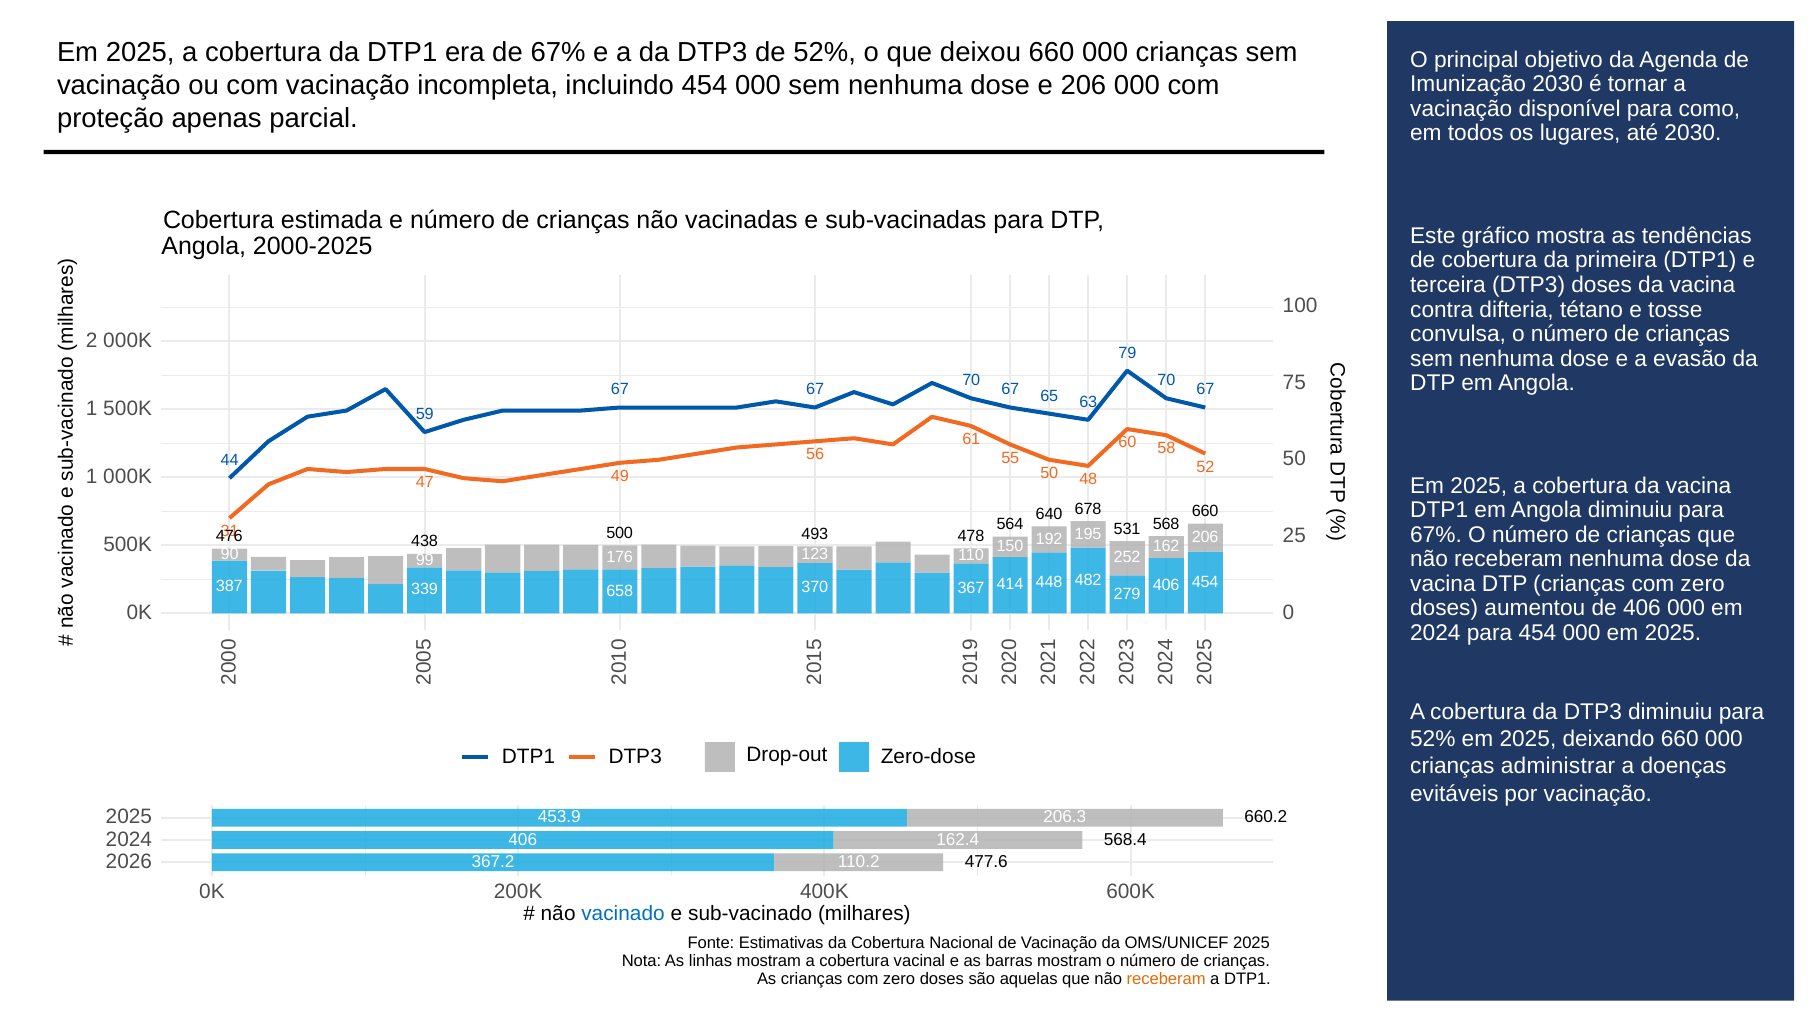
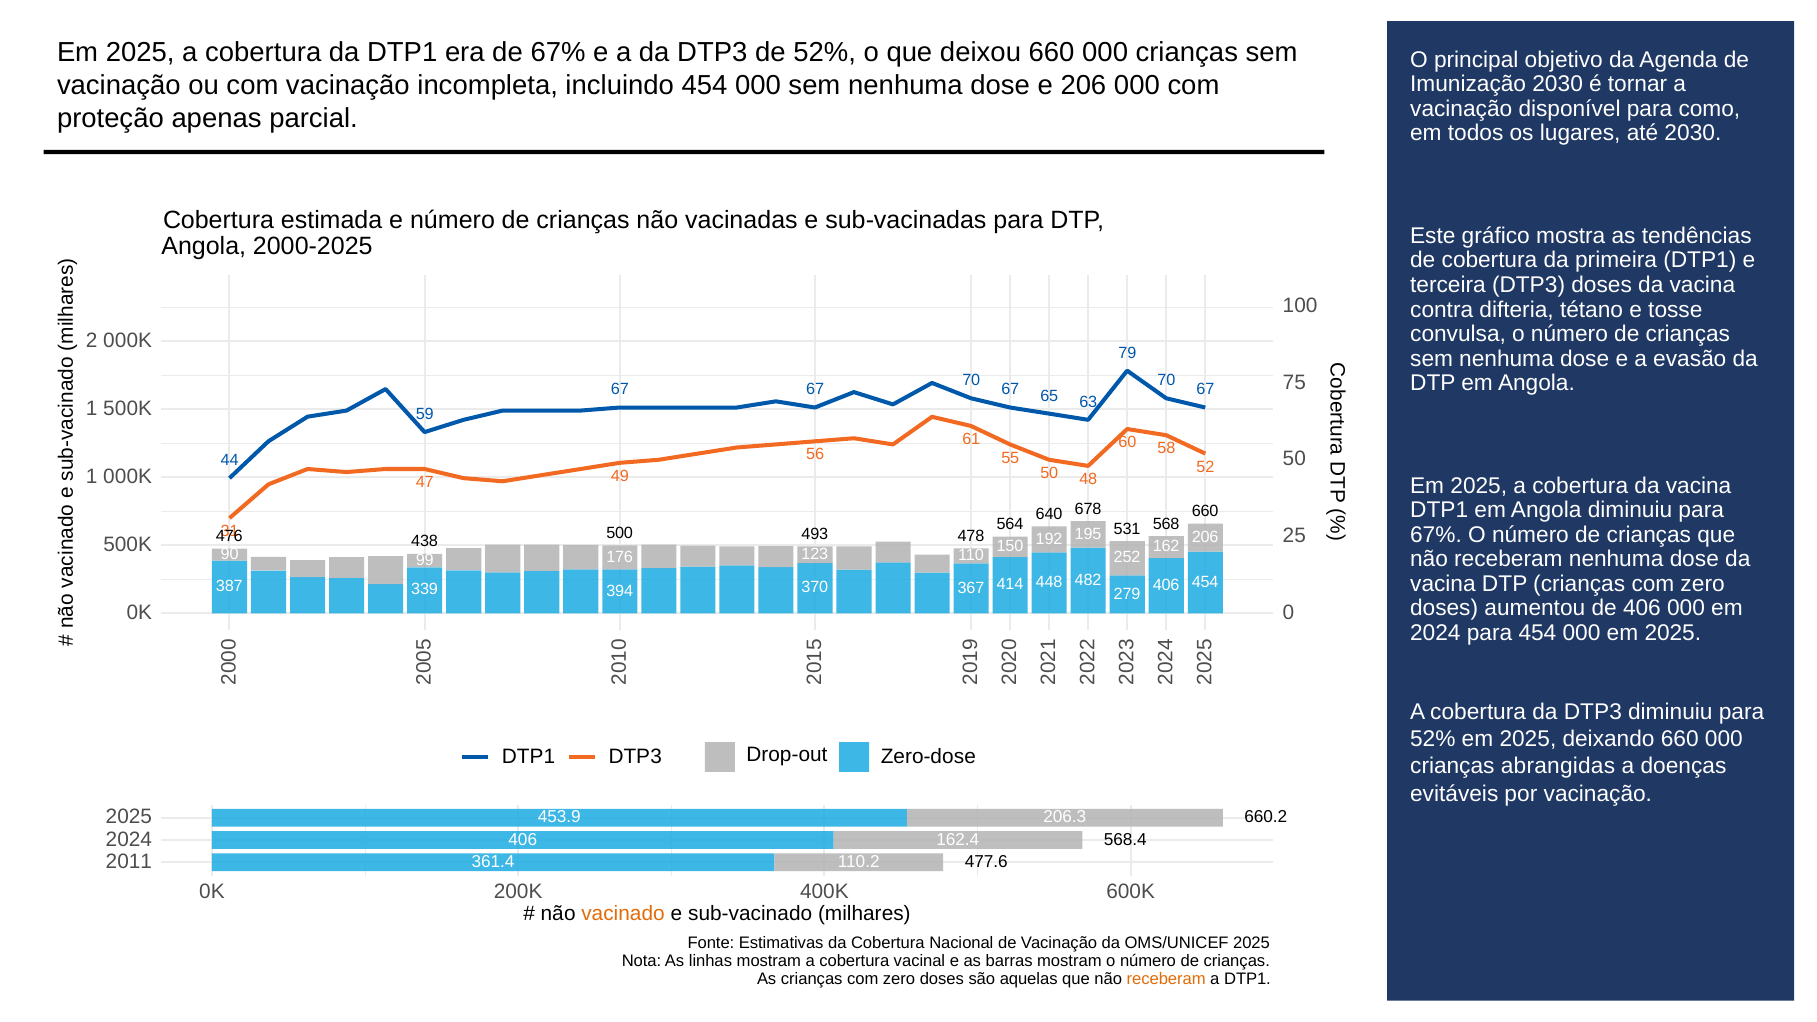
658: 658 -> 394 (620, 591)
administrar: administrar -> abrangidas (1558, 766)
2026: 2026 -> 2011 (129, 861)
367.2: 367.2 -> 361.4 (493, 862)
vacinado colour: blue -> orange (623, 914)
